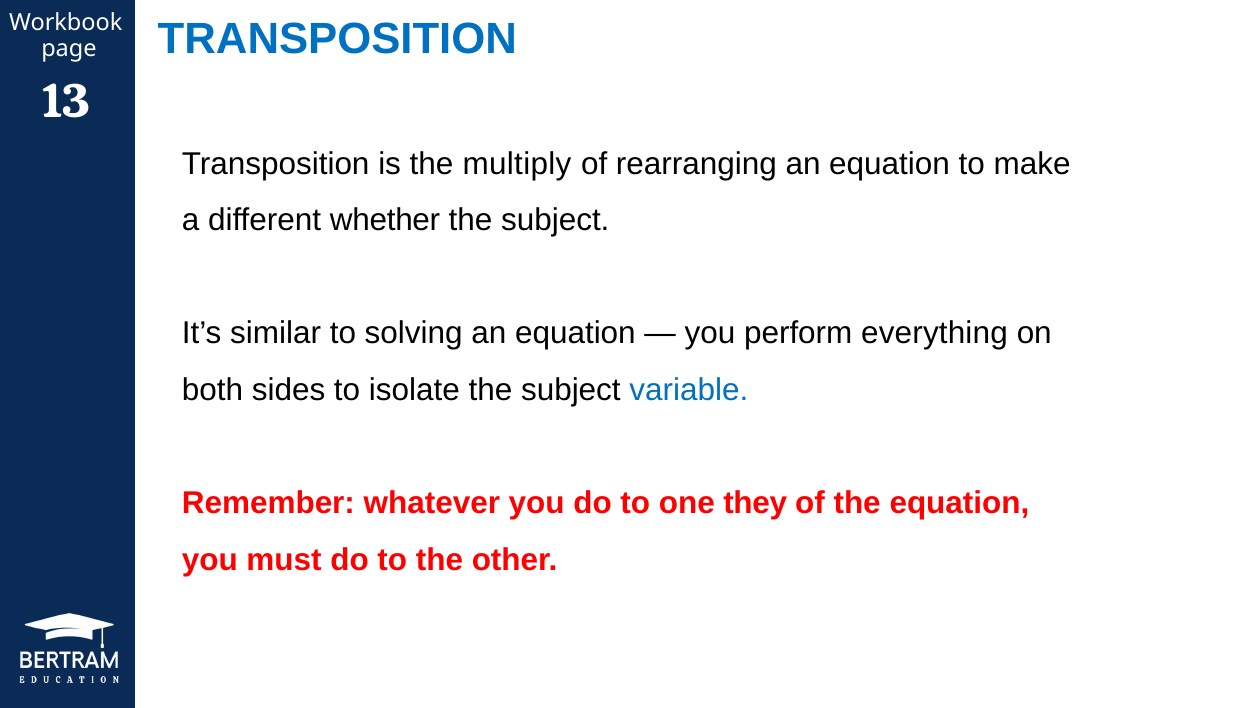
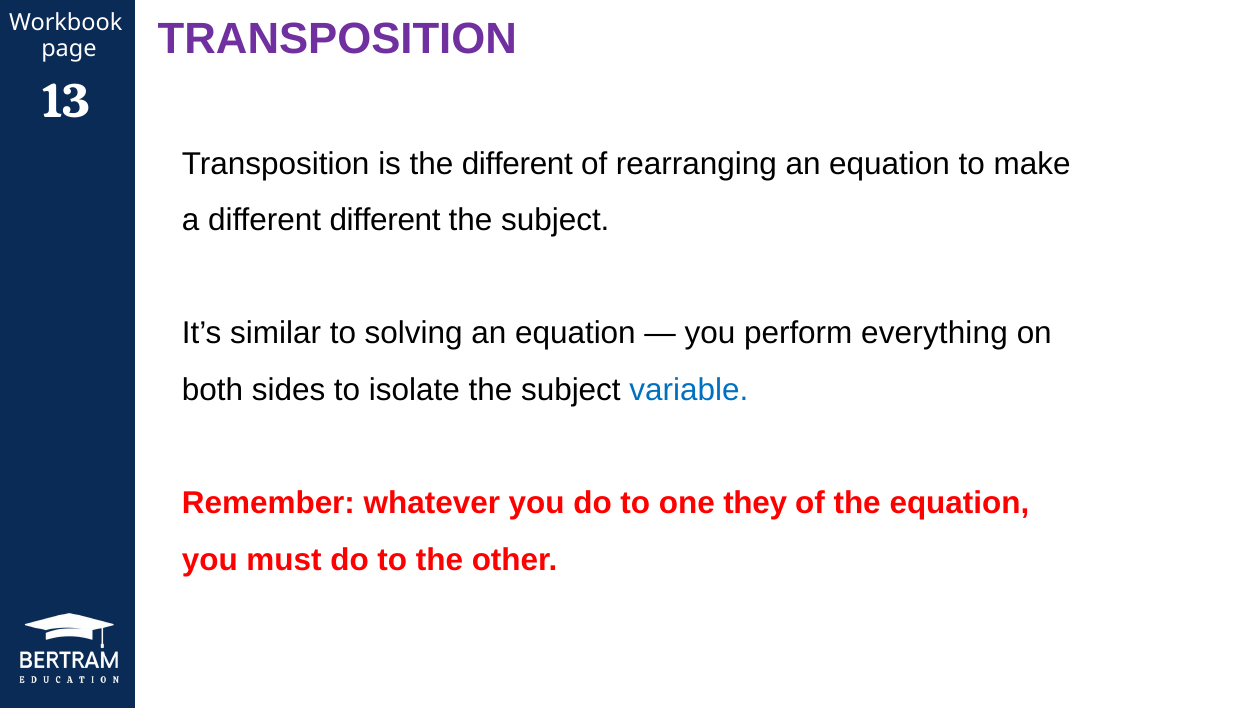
TRANSPOSITION colour: blue -> purple (337, 39)
the multiply: multiply -> different (517, 164)
different whether: whether -> different (385, 220)
